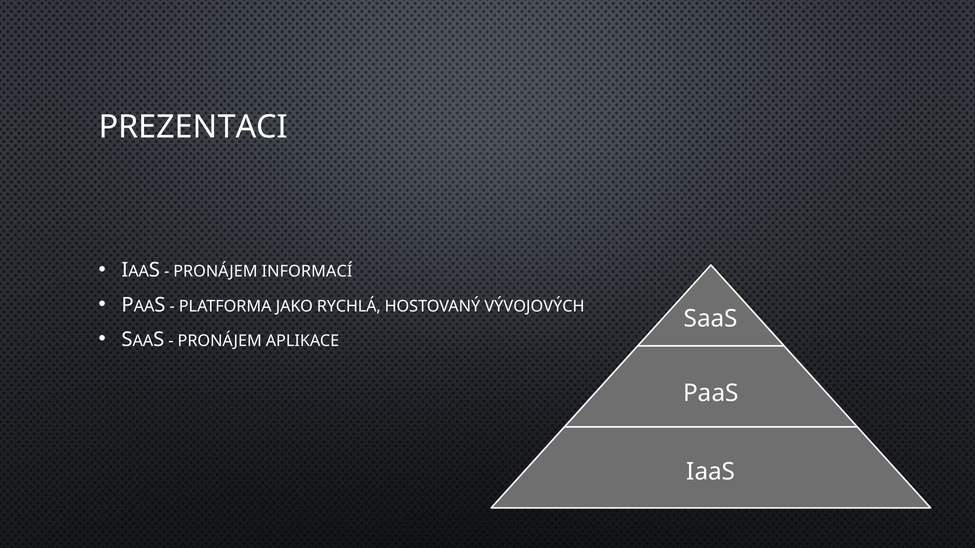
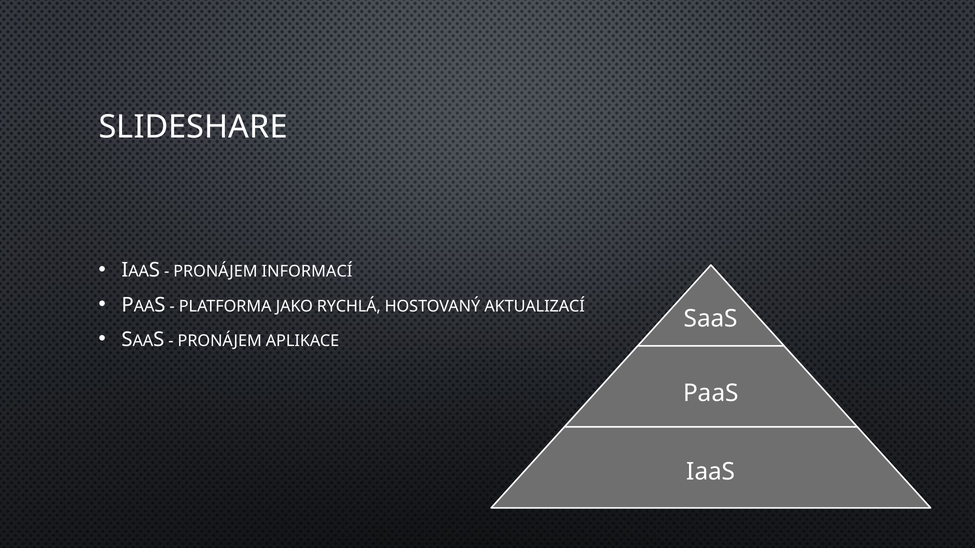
PREZENTACI: PREZENTACI -> SLIDESHARE (193, 127)
VÝVOJOVÝCH: VÝVOJOVÝCH -> AKTUALIZACÍ (535, 306)
